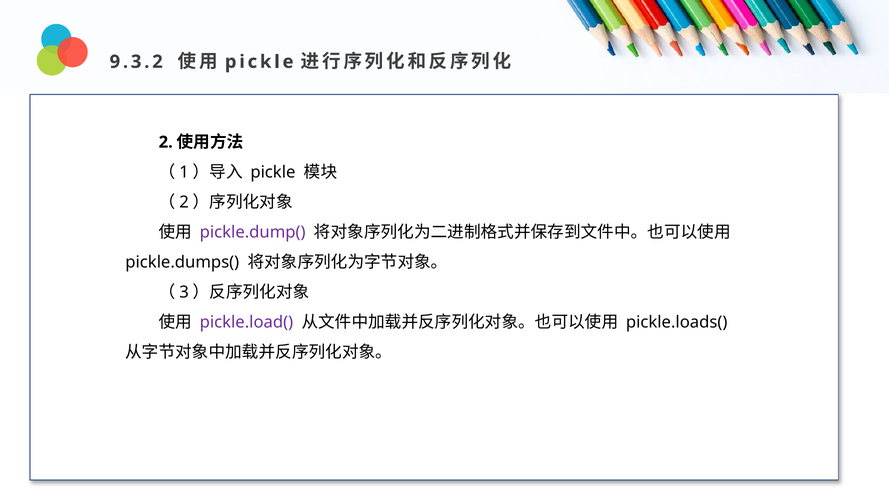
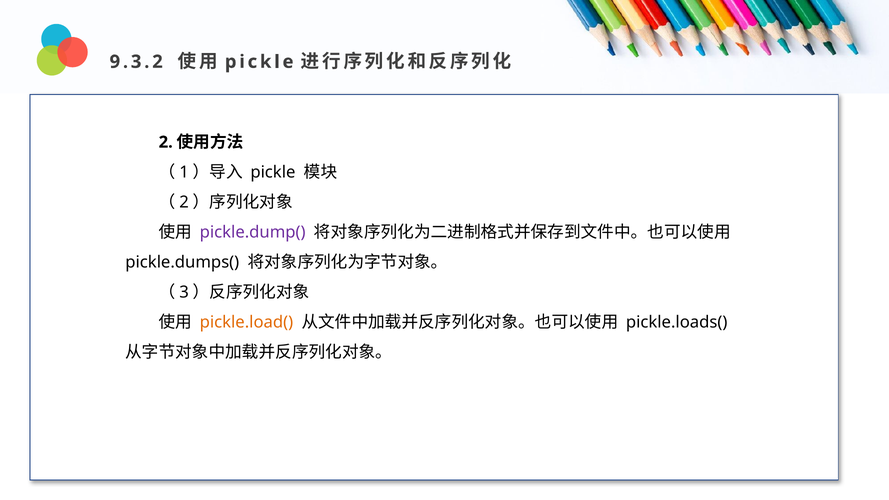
pickle.load( colour: purple -> orange (246, 322)
